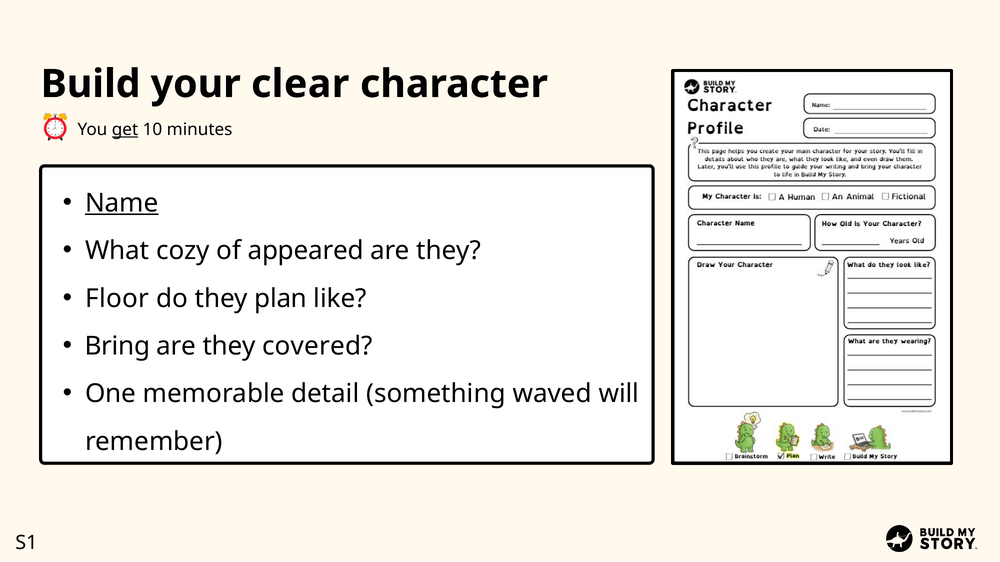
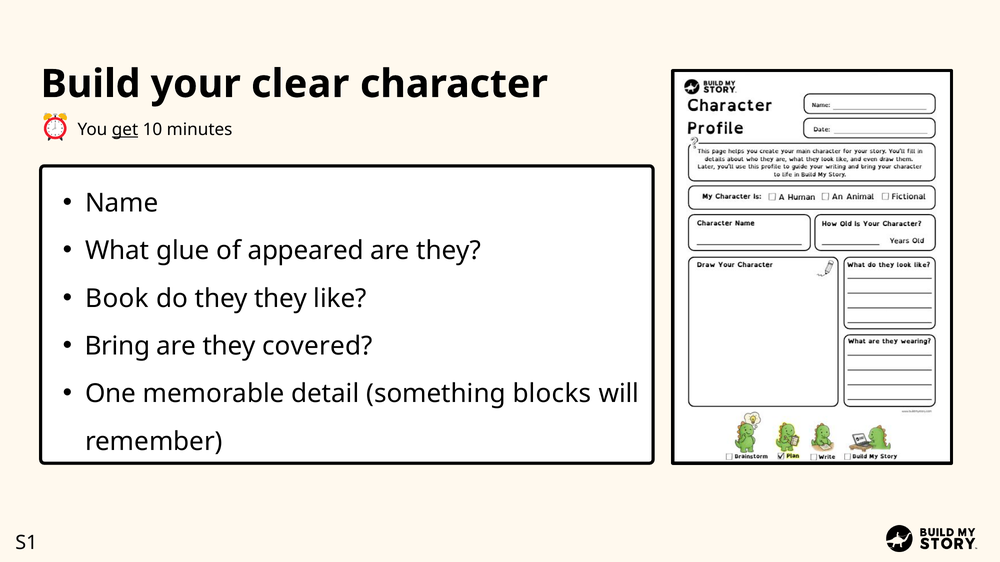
Name underline: present -> none (122, 203)
cozy: cozy -> glue (183, 251)
Floor: Floor -> Book (117, 299)
they plan: plan -> they (281, 299)
waved: waved -> blocks (552, 394)
